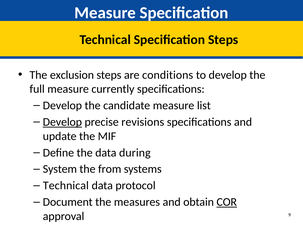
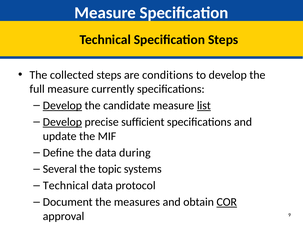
exclusion: exclusion -> collected (72, 75)
Develop underline: none -> present (62, 106)
list underline: none -> present (204, 106)
revisions: revisions -> sufficient (143, 122)
System: System -> Several (60, 169)
from: from -> topic (110, 169)
